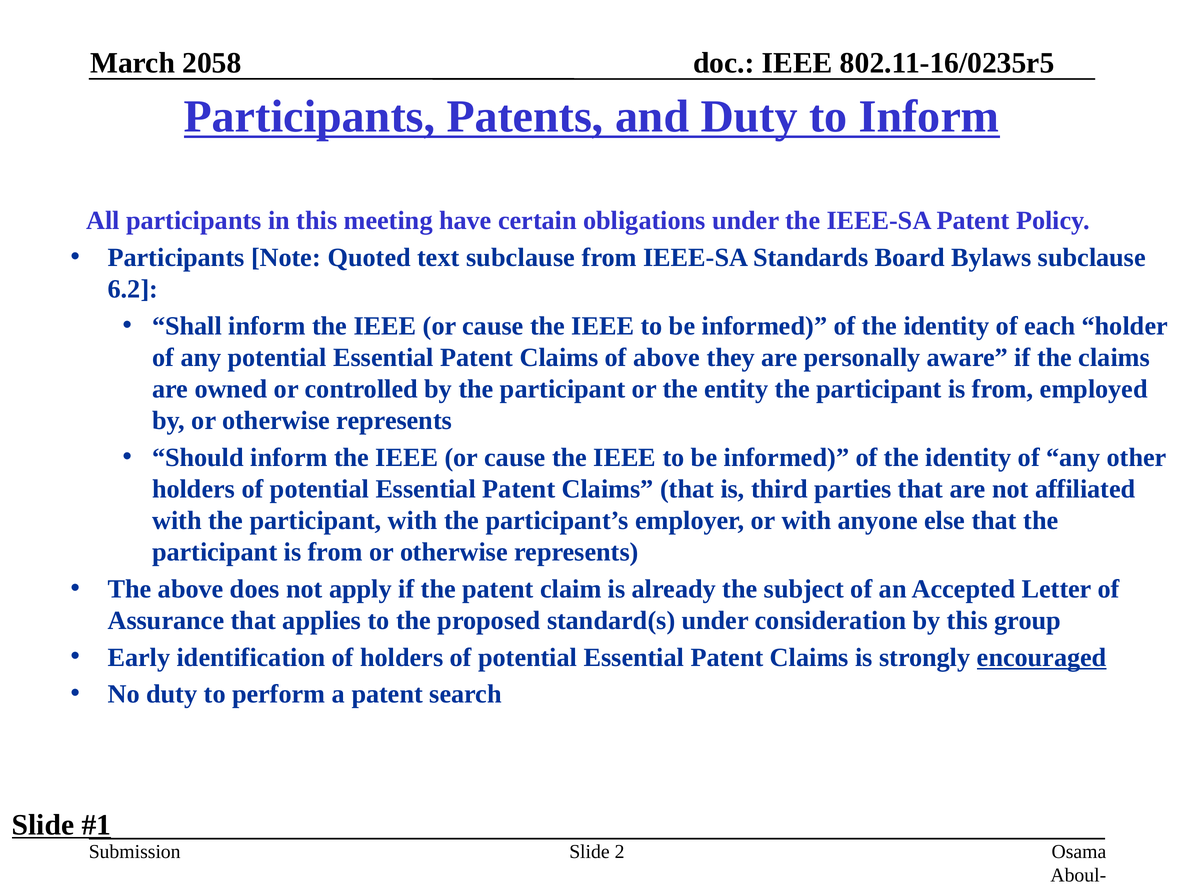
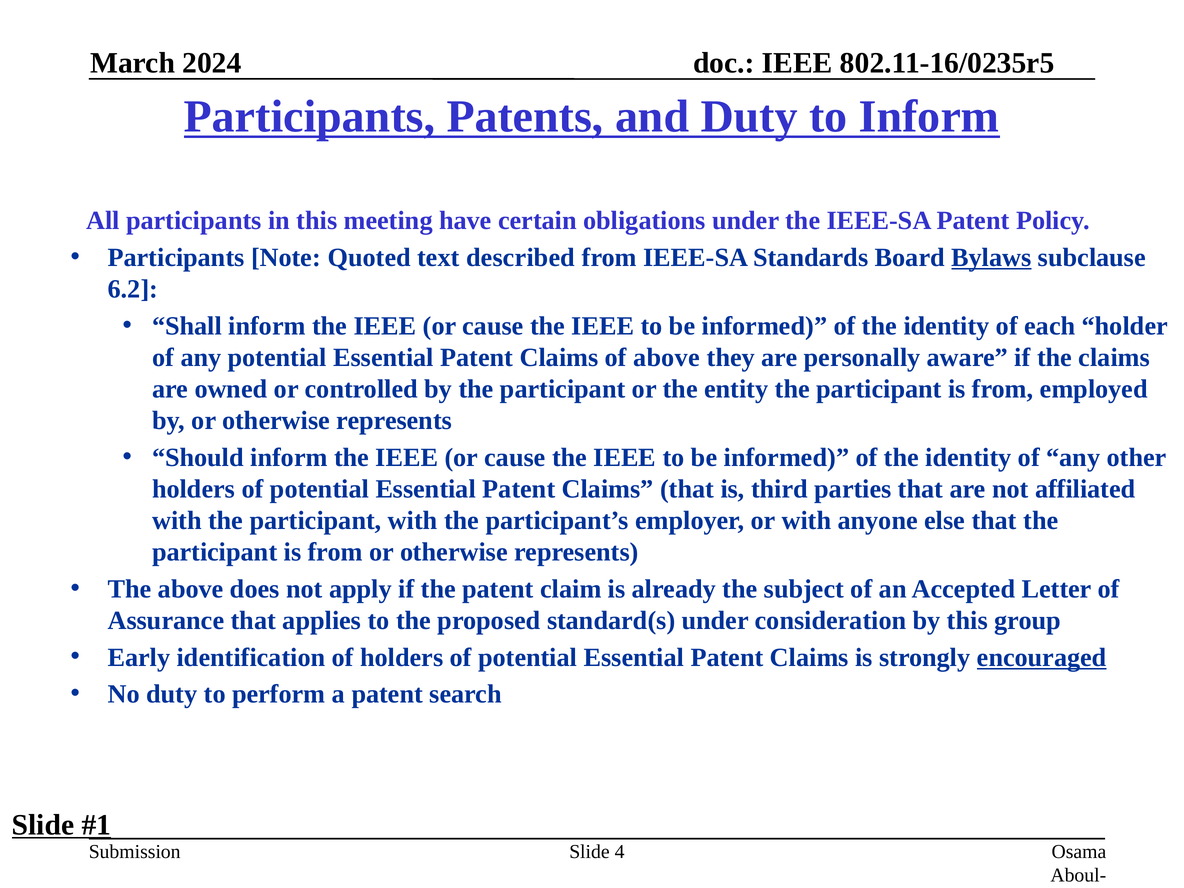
2058: 2058 -> 2024 (212, 63)
text subclause: subclause -> described (521, 258)
Bylaws underline: none -> present (991, 258)
2: 2 -> 4 (620, 852)
